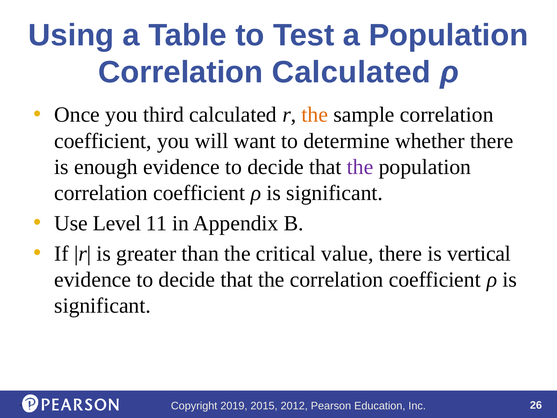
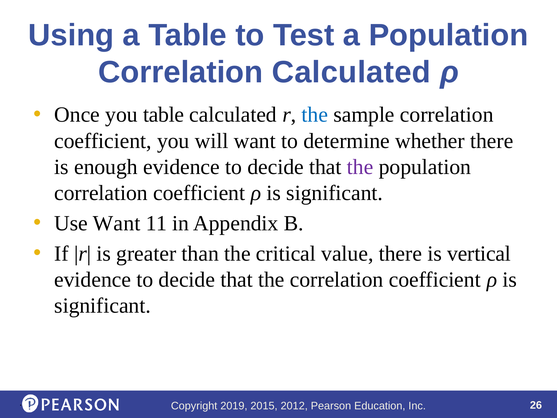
you third: third -> table (164, 115)
the colour: orange -> blue (315, 115)
Use Level: Level -> Want (117, 223)
